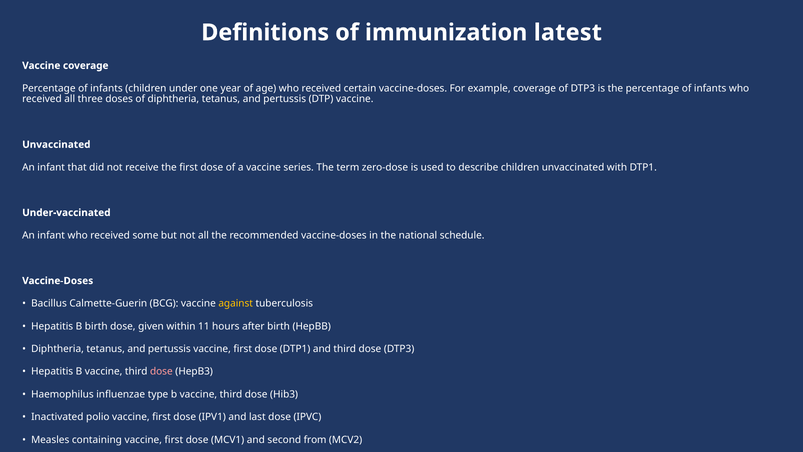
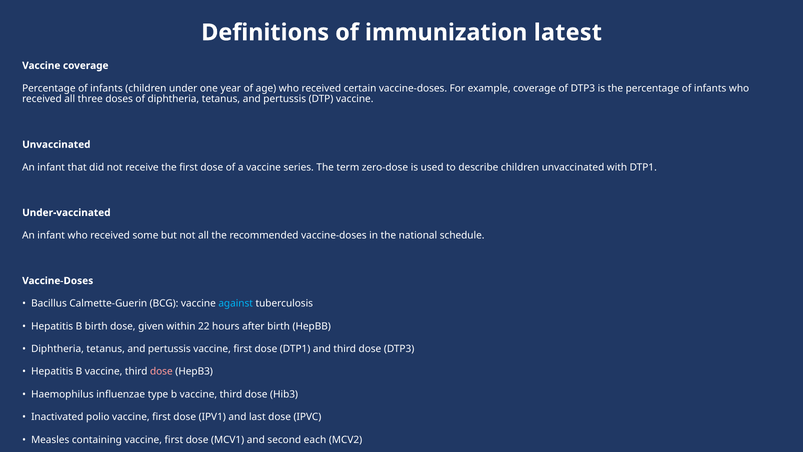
against colour: yellow -> light blue (236, 303)
11: 11 -> 22 (204, 326)
second from: from -> each (315, 439)
